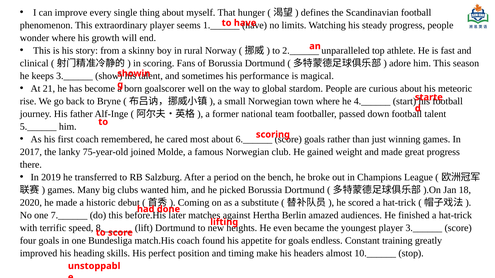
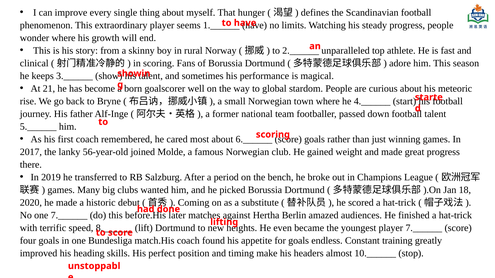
75-year-old: 75-year-old -> 56-year-old (105, 152)
player 3.______: 3.______ -> 7.______ (424, 228)
